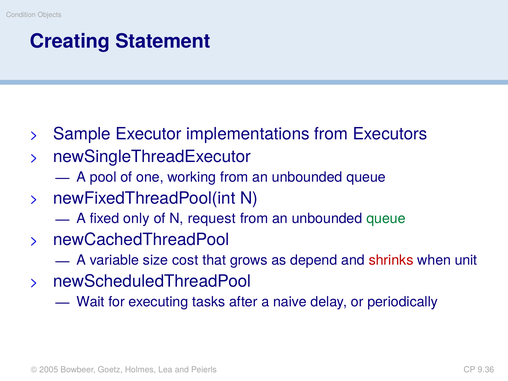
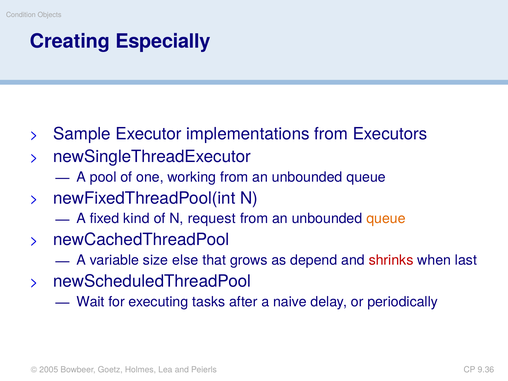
Statement: Statement -> Especially (163, 41)
only: only -> kind (136, 219)
queue colour: green -> orange (386, 219)
cost: cost -> else (185, 260)
unit: unit -> last (466, 260)
